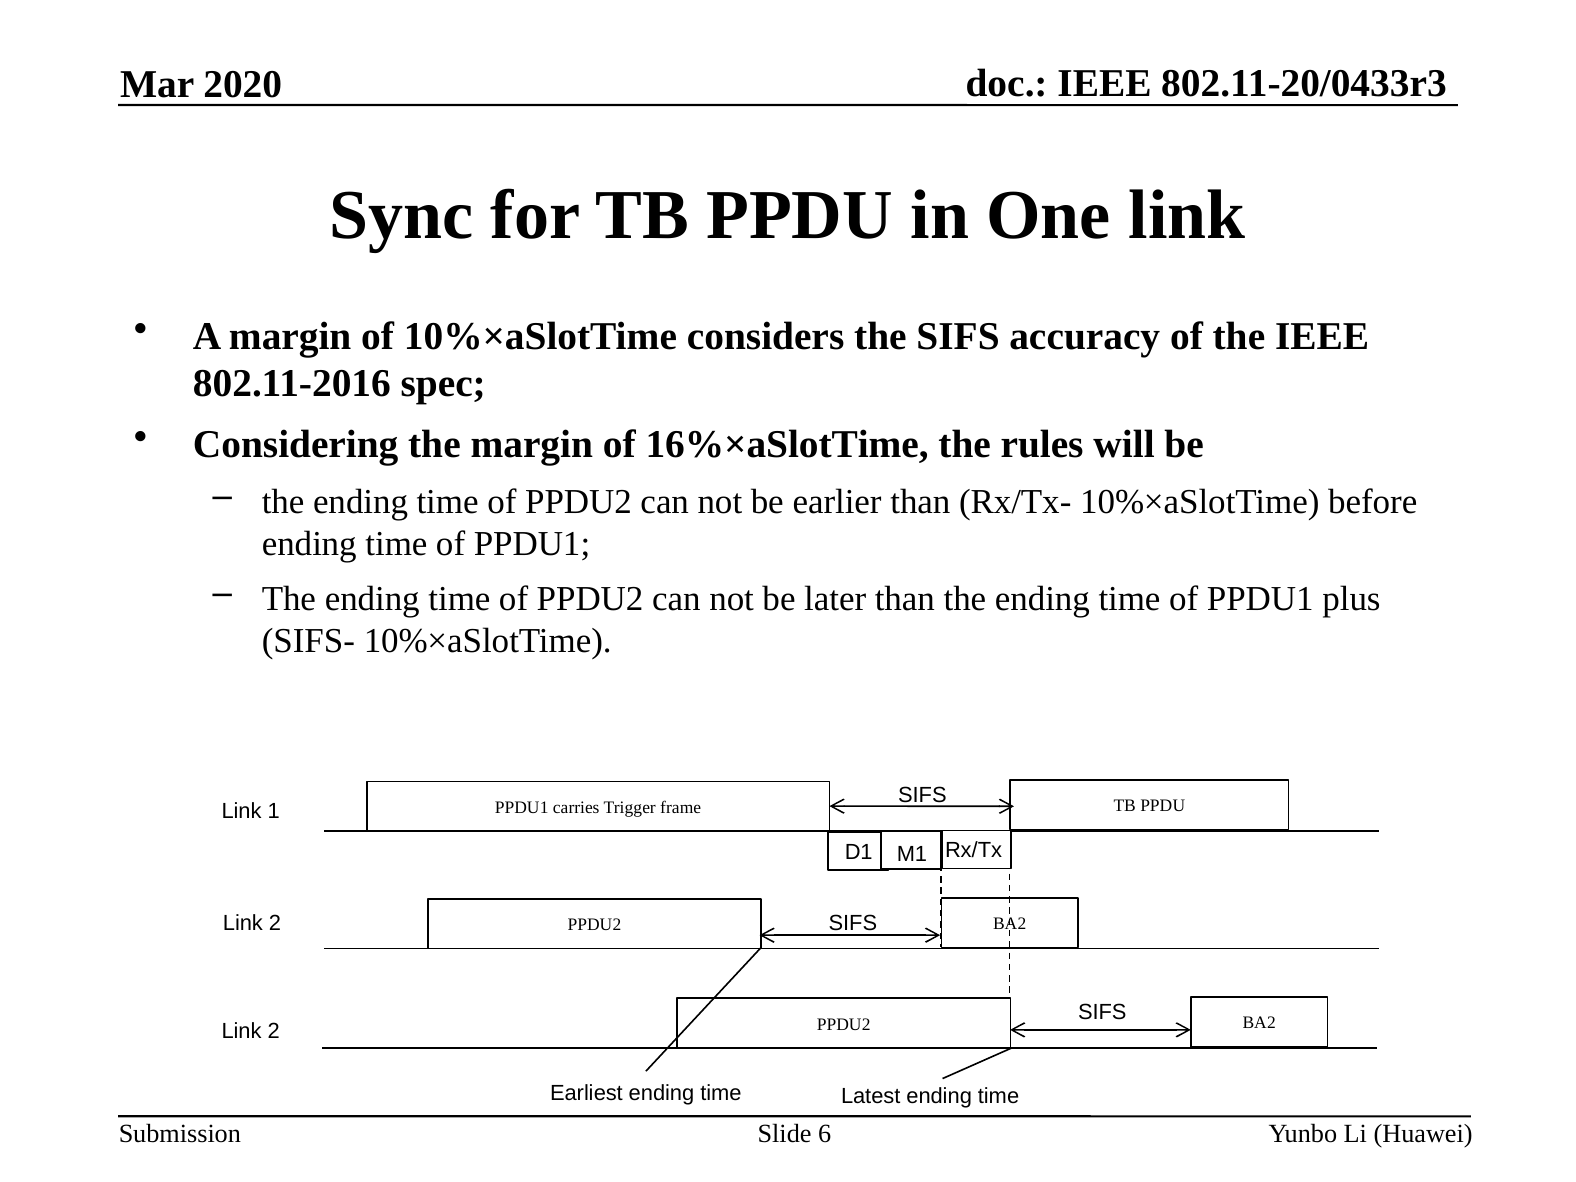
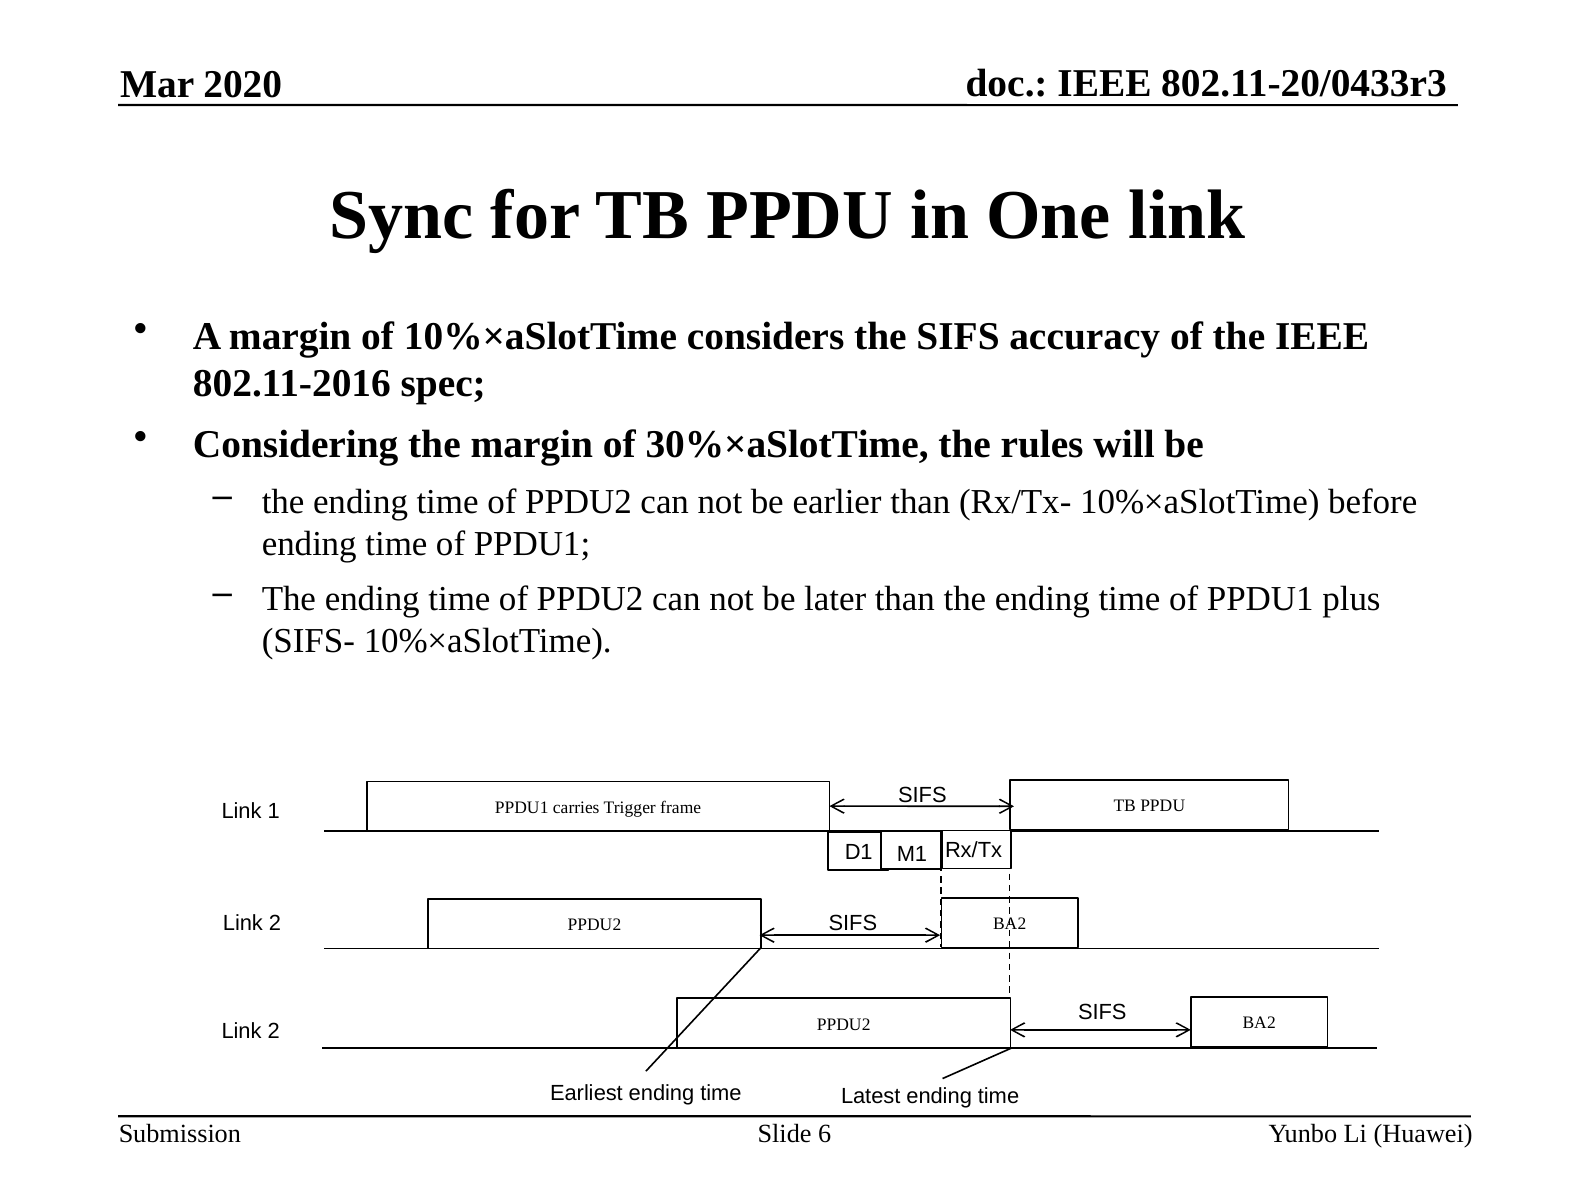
16%×aSlotTime: 16%×aSlotTime -> 30%×aSlotTime (787, 444)
